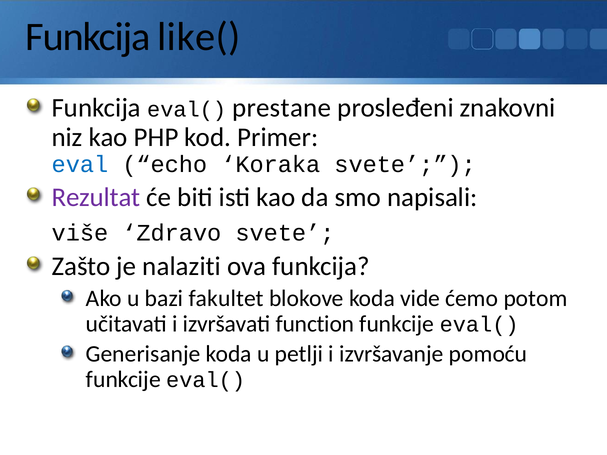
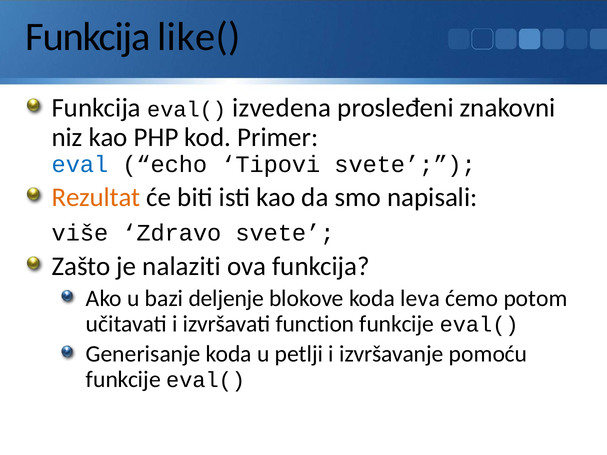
prestane: prestane -> izvedena (282, 108)
Koraka: Koraka -> Tipovi (271, 165)
Rezultat colour: purple -> orange (96, 197)
fakultet: fakultet -> deljenje (226, 299)
vide: vide -> leva (420, 299)
